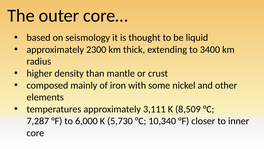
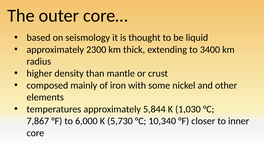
3,111: 3,111 -> 5,844 (154, 109)
8,509: 8,509 -> 1,030 (188, 109)
7,287: 7,287 -> 7,867 (38, 121)
